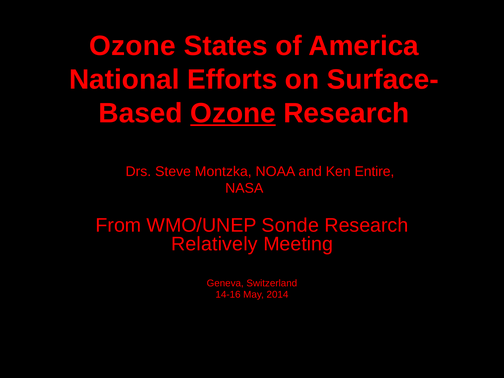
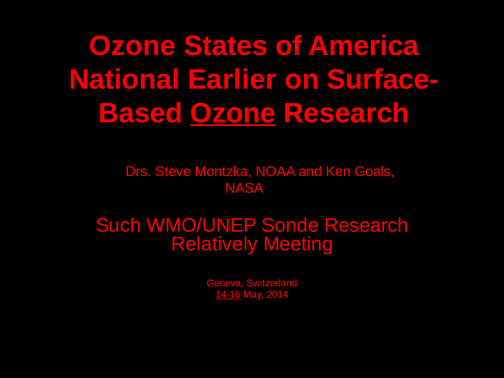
Efforts: Efforts -> Earlier (232, 80)
Entire: Entire -> Goals (374, 171)
From: From -> Such (118, 225)
14-16 underline: none -> present (228, 295)
